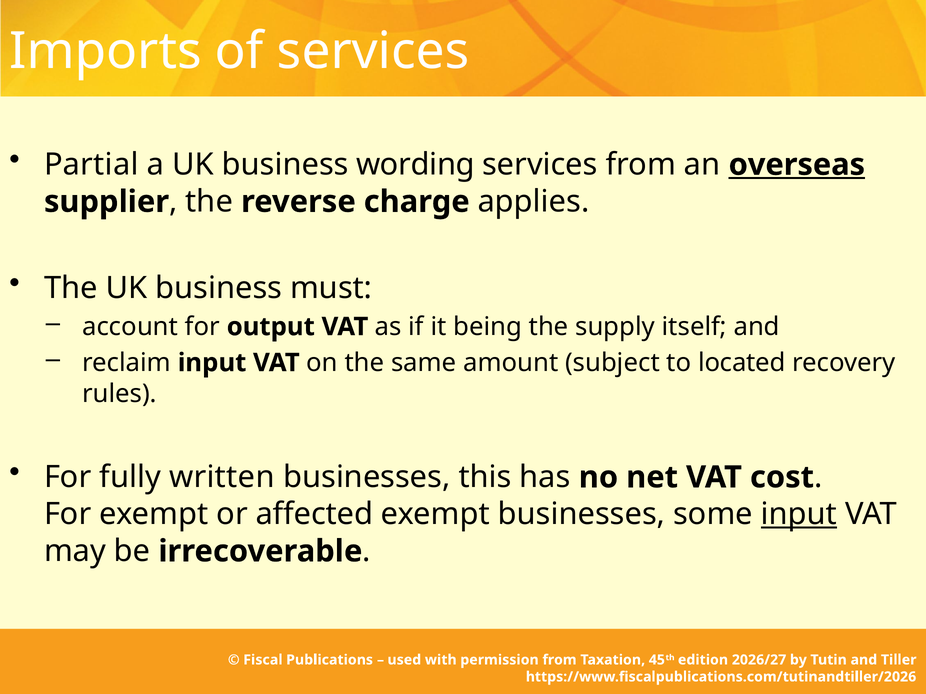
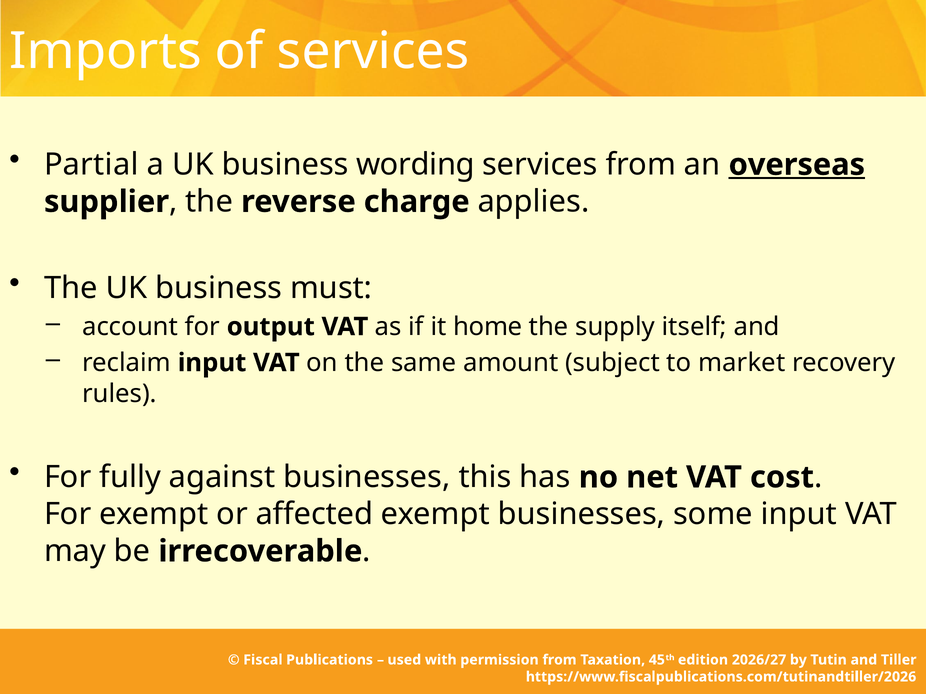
being: being -> home (488, 327)
located: located -> market (742, 363)
written: written -> against (222, 478)
input underline: present -> none (799, 515)
